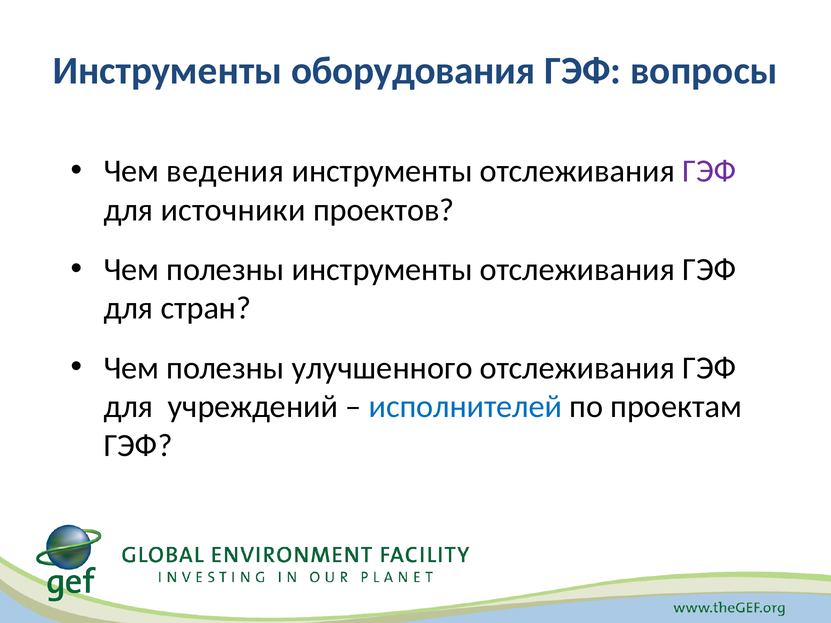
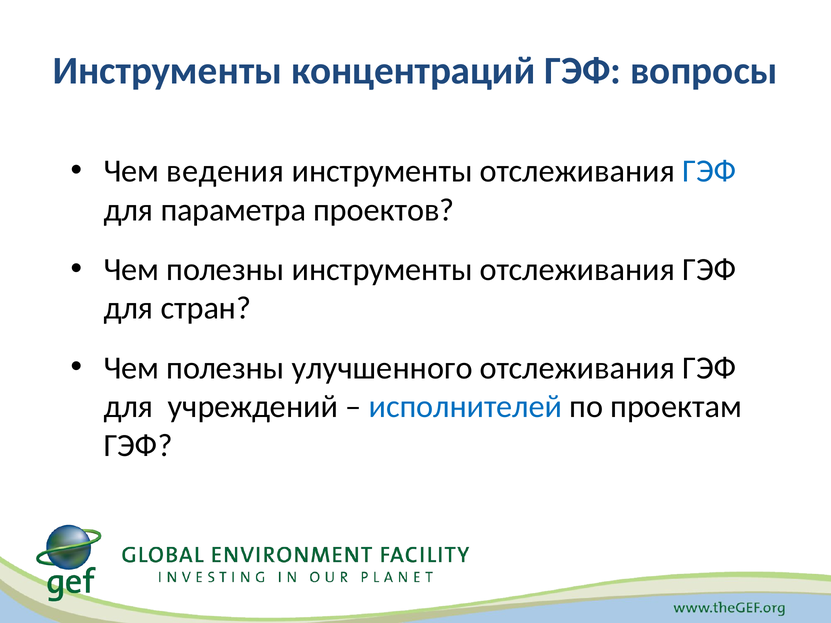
оборудования: оборудования -> концентраций (413, 71)
ГЭФ colour: purple -> blue (709, 171)
источники: источники -> параметра (233, 210)
